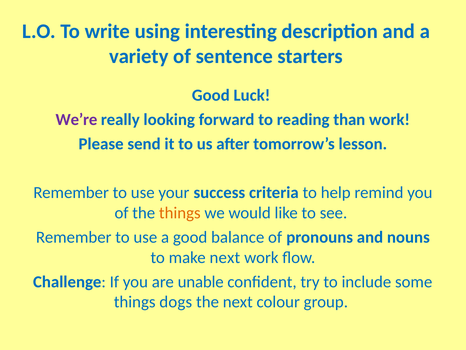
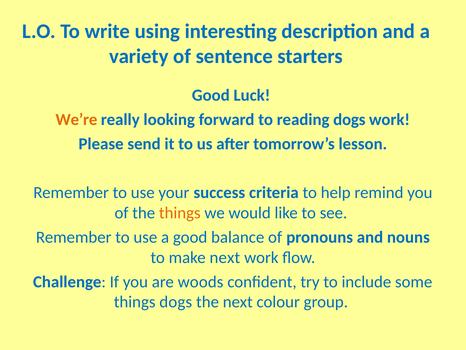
We’re colour: purple -> orange (76, 119)
reading than: than -> dogs (349, 119)
unable: unable -> woods (201, 281)
